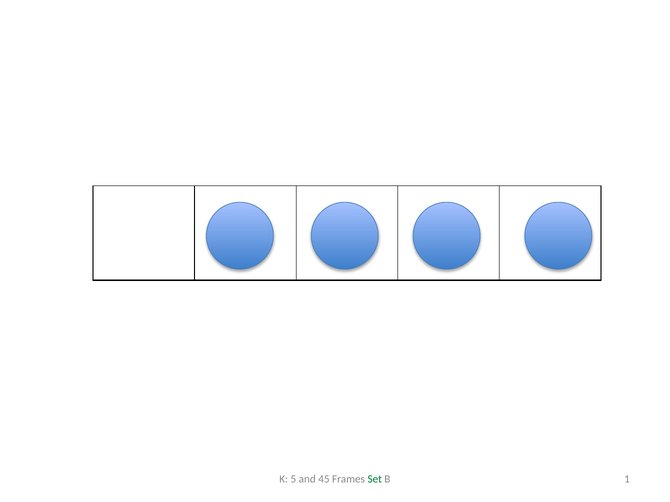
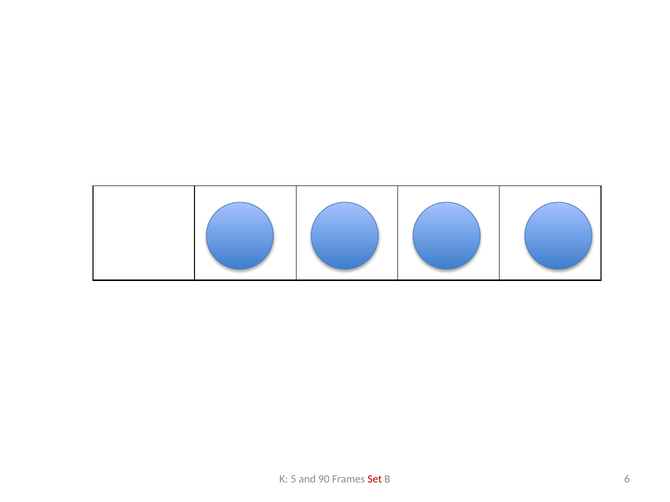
45: 45 -> 90 (324, 480)
Set colour: green -> red (375, 480)
1: 1 -> 6 (627, 480)
